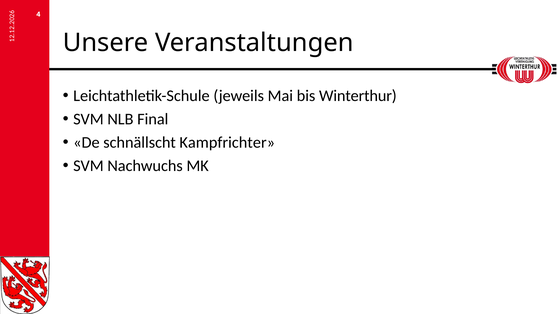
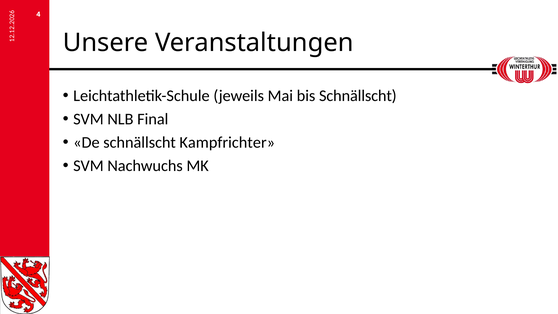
bis Winterthur: Winterthur -> Schnällscht (358, 96)
